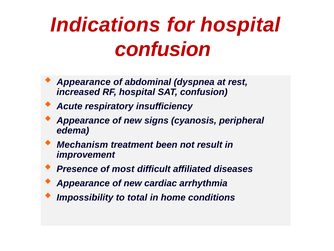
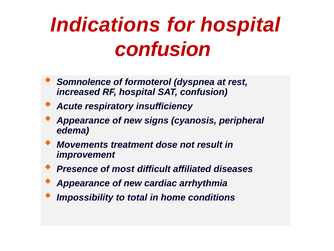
Appearance: Appearance -> Somnolence (84, 82)
abdominal: abdominal -> formoterol (148, 82)
Mechanism: Mechanism -> Movements (82, 145)
been: been -> dose (167, 145)
